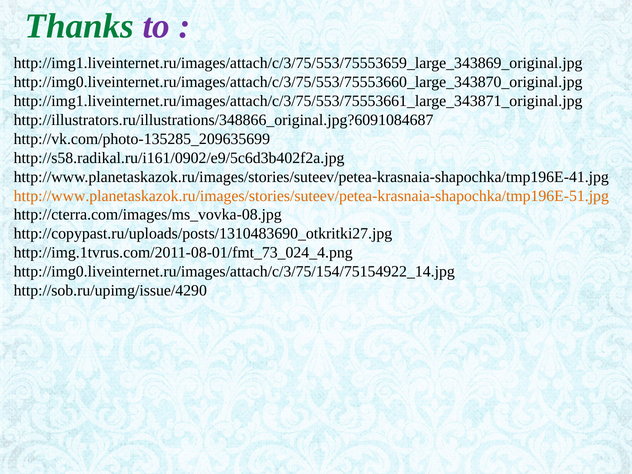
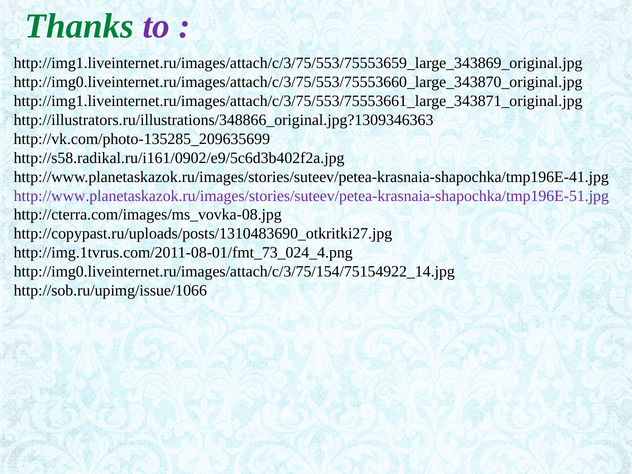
http://illustrators.ru/illustrations/348866_original.jpg?6091084687: http://illustrators.ru/illustrations/348866_original.jpg?6091084687 -> http://illustrators.ru/illustrations/348866_original.jpg?1309346363 (224, 120)
http://www.planetaskazok.ru/images/stories/suteev/petea-krasnaia-shapochka/tmp196E-51.jpg colour: orange -> purple (311, 196)
http://sob.ru/upimg/issue/4290: http://sob.ru/upimg/issue/4290 -> http://sob.ru/upimg/issue/1066 (110, 291)
